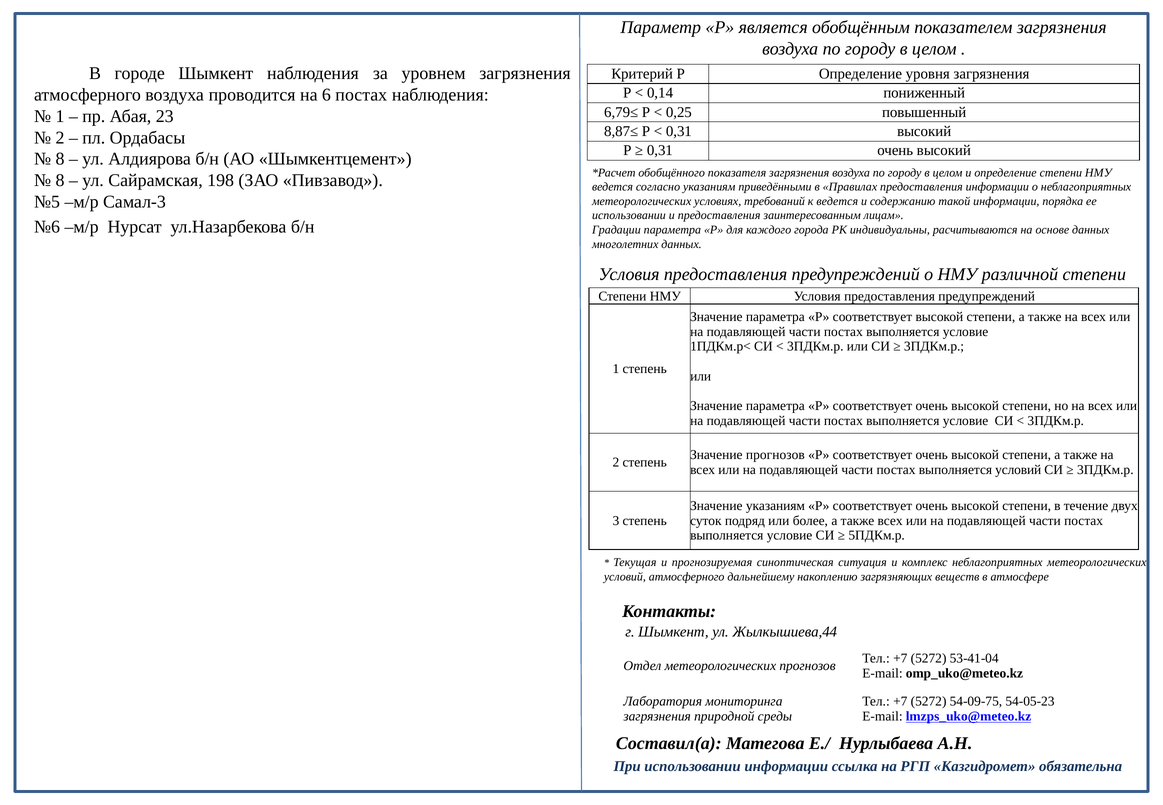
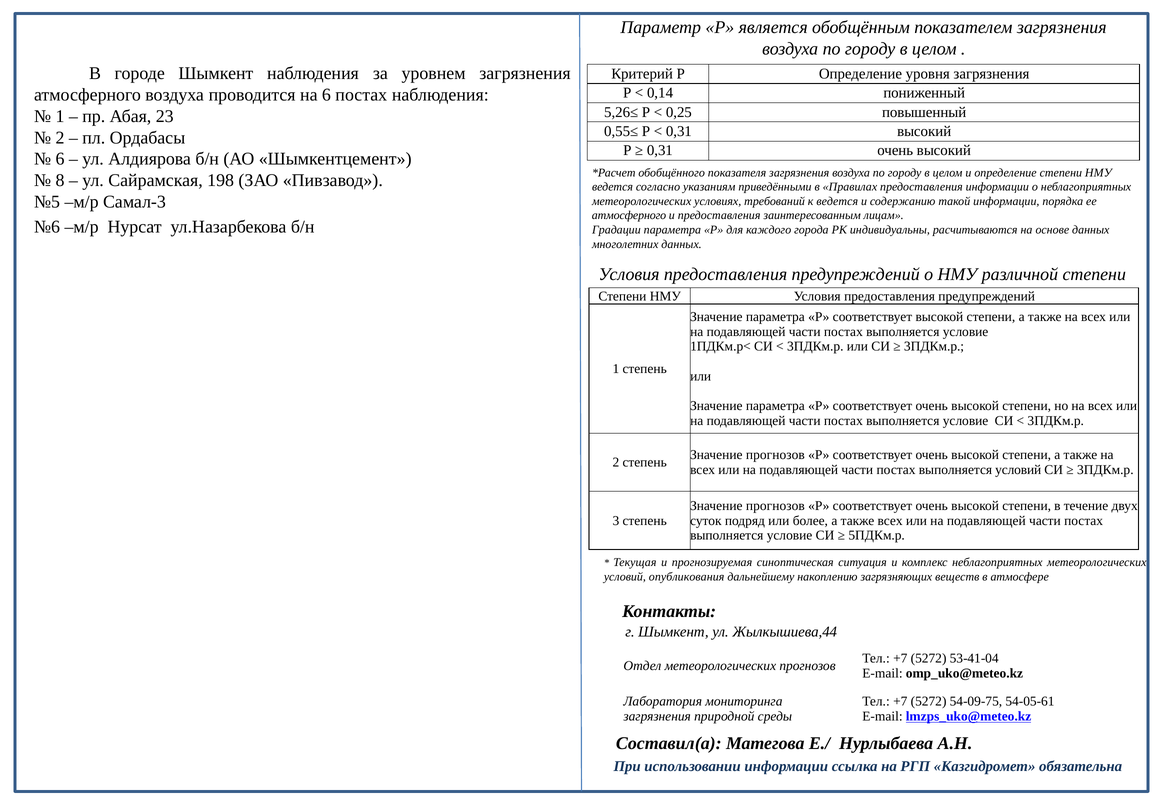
6,79≤: 6,79≤ -> 5,26≤ (621, 112)
8,87≤: 8,87≤ -> 0,55≤ (621, 131)
8: 8 -> 6 (60, 159)
использовании: использовании -> атмосферного (629, 216)
указаниям: указаниям -> прогнозов (775, 506)
условий атмосферного: атмосферного -> опубликования (687, 577)
54-05-23: 54-05-23 -> 54-05-61 (1030, 702)
